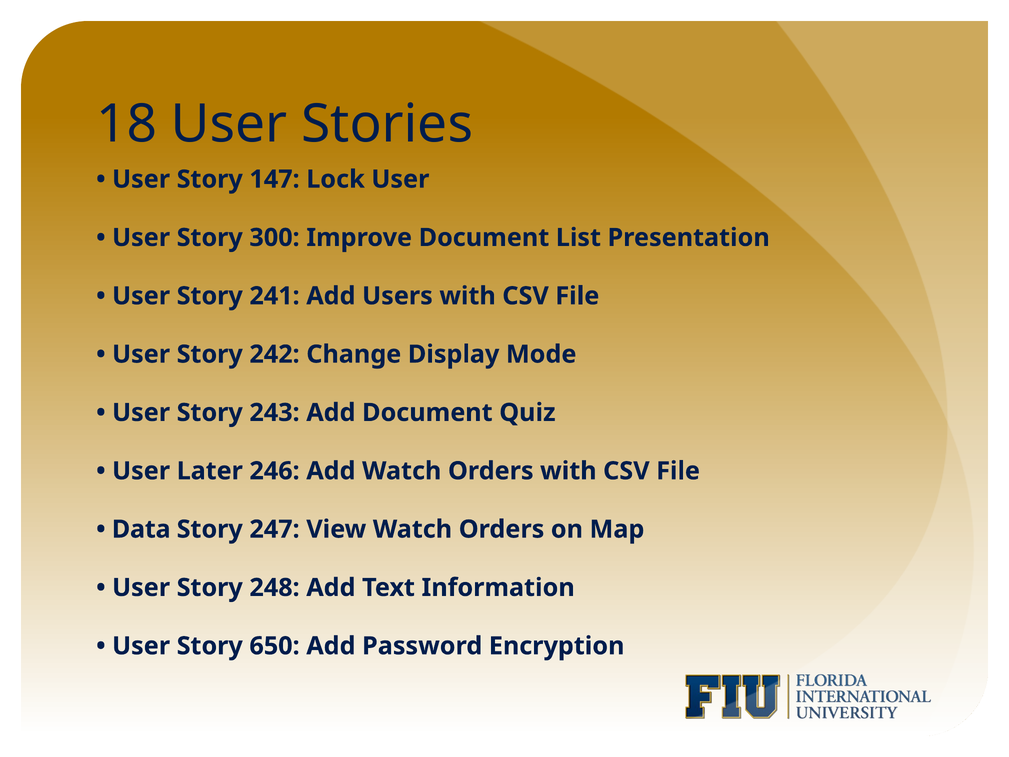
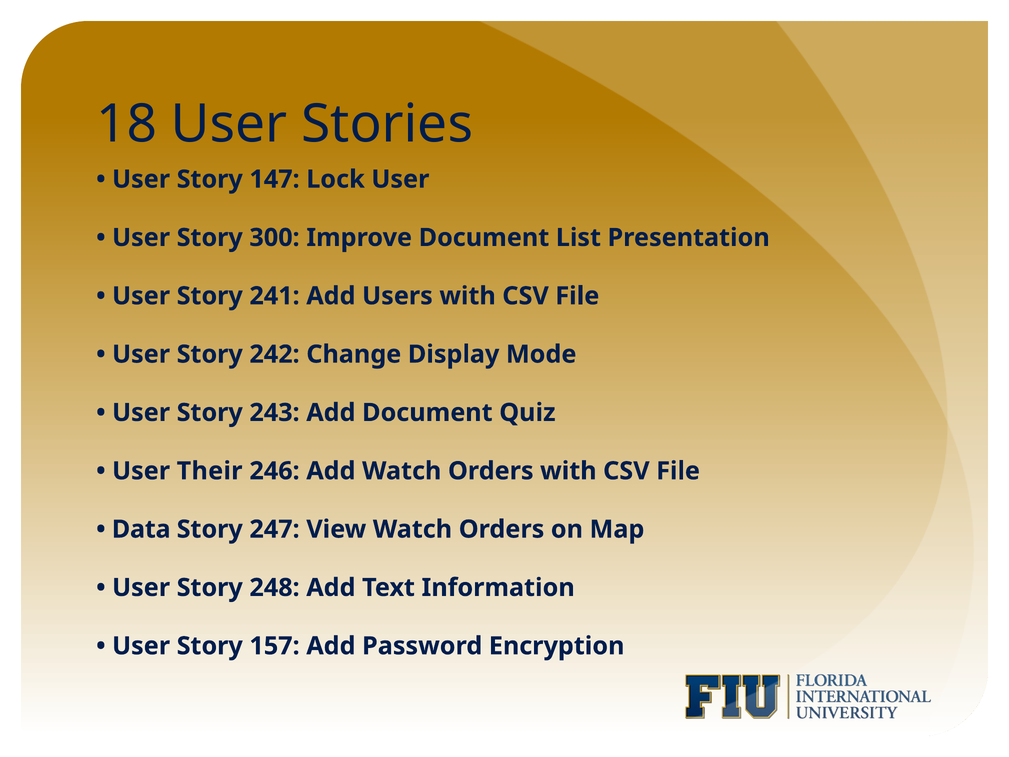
Later: Later -> Their (210, 471)
650: 650 -> 157 (275, 646)
